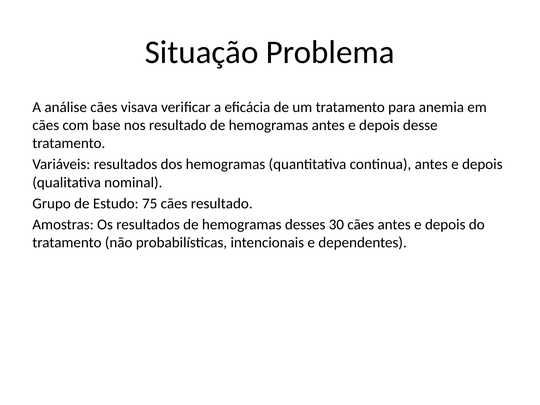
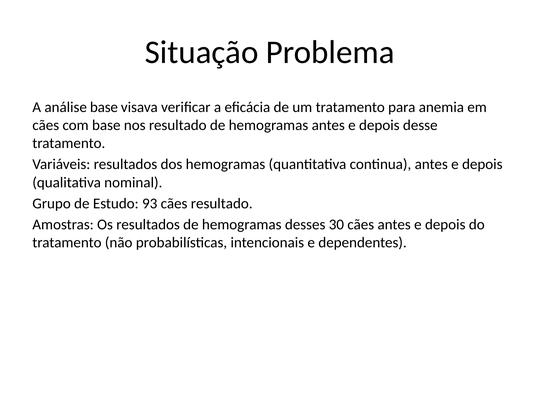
análise cães: cães -> base (104, 107)
75: 75 -> 93 (150, 203)
